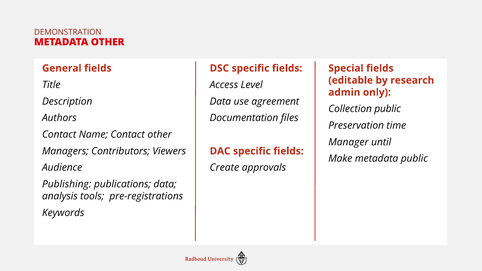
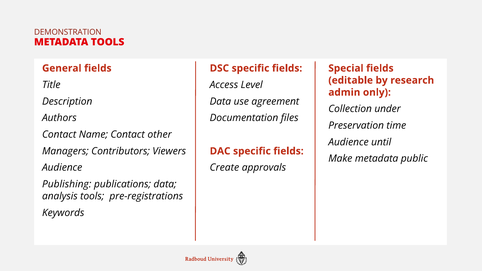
METADATA OTHER: OTHER -> TOOLS (108, 42)
Collection public: public -> under (388, 109)
Manager: Manager -> Audience (348, 142)
